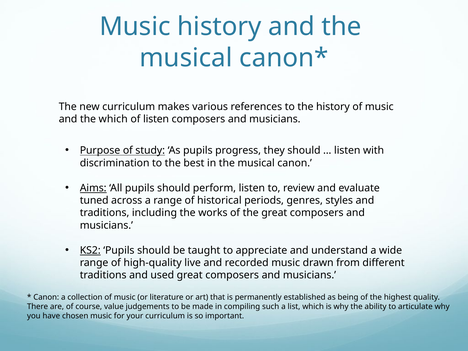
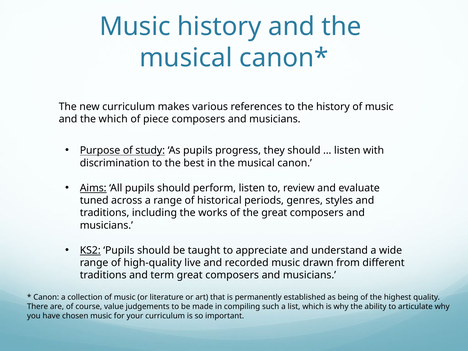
of listen: listen -> piece (156, 119)
used: used -> term (162, 275)
